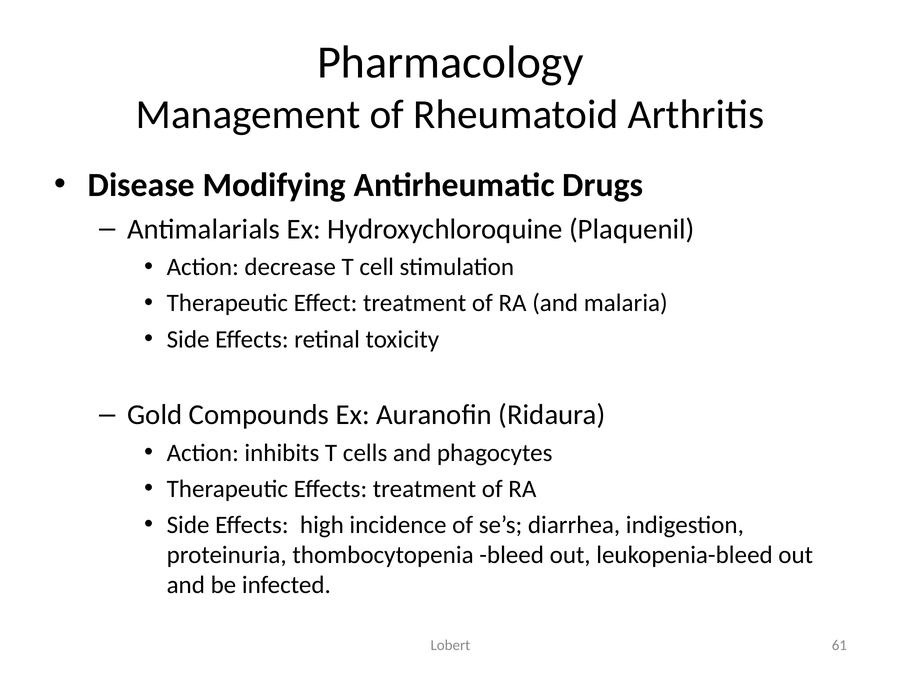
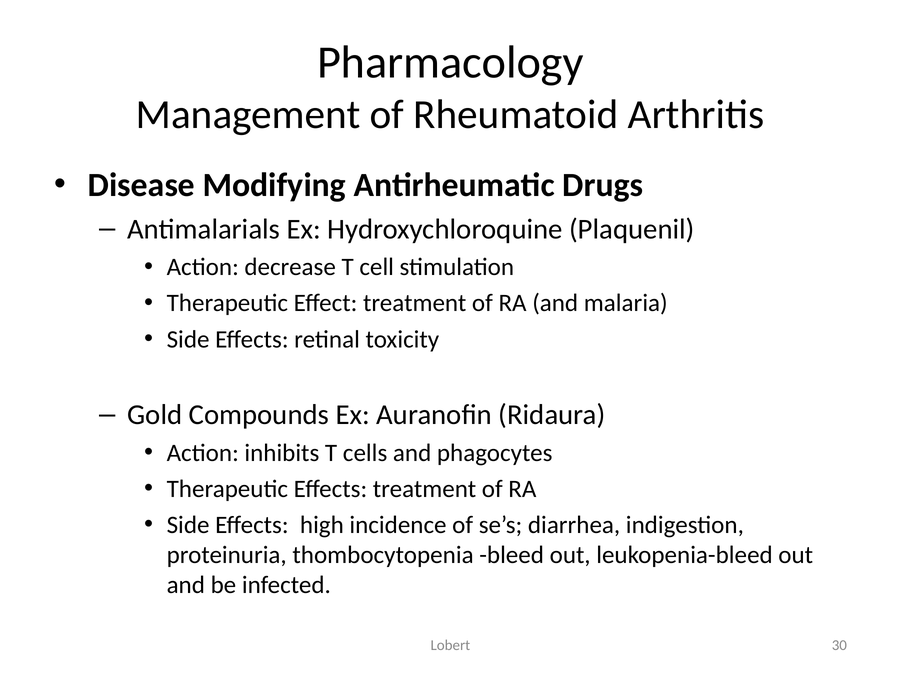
61: 61 -> 30 (839, 645)
